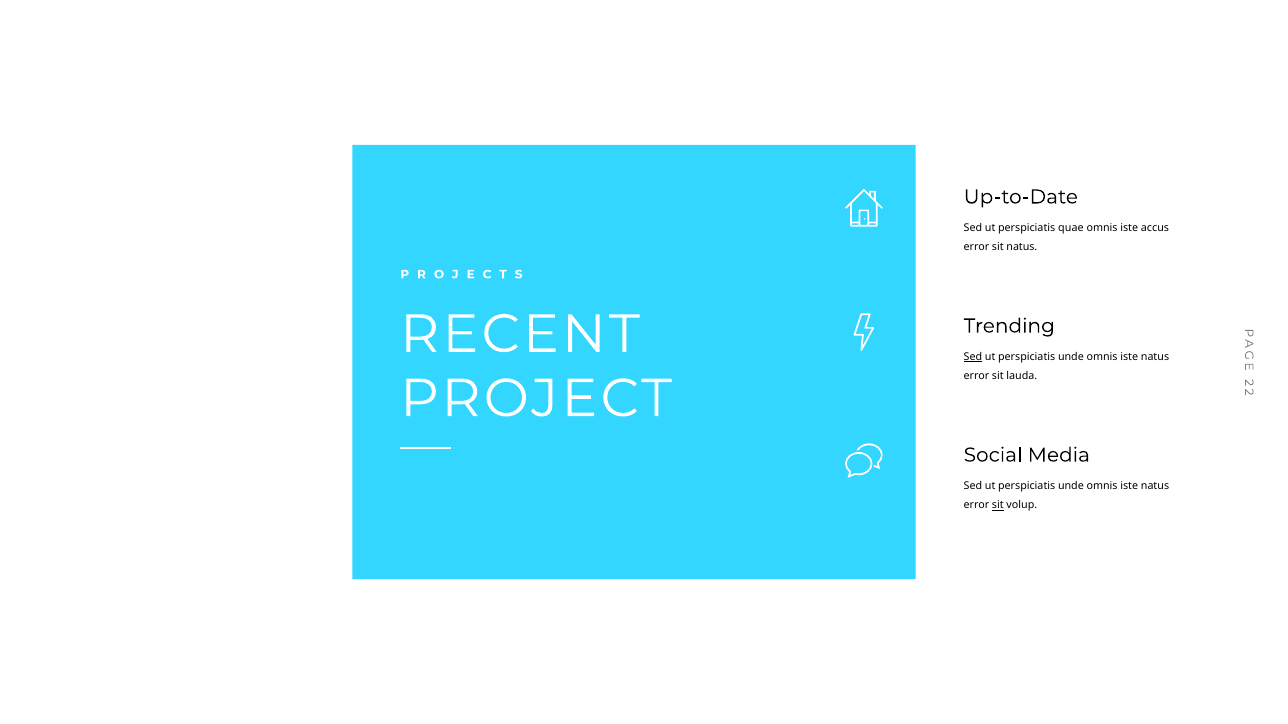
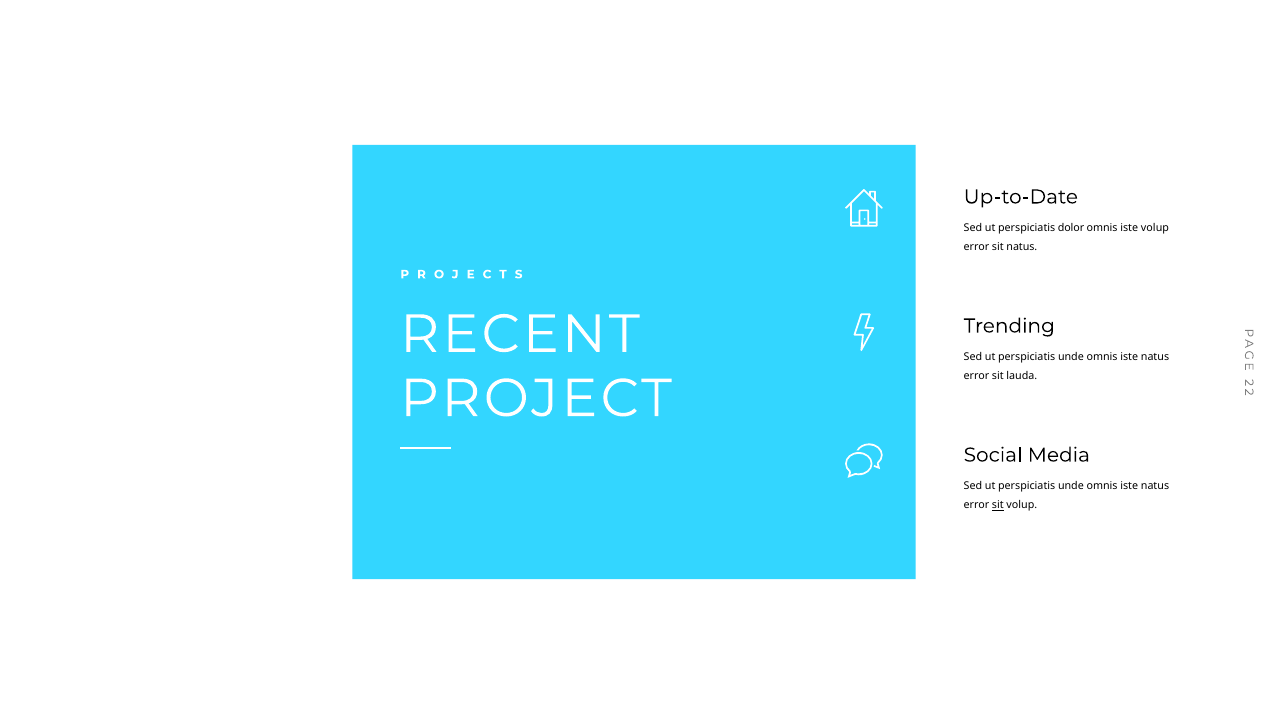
quae: quae -> dolor (1071, 228)
iste accus: accus -> volup (1155, 228)
Sed underline: present -> none (973, 357)
